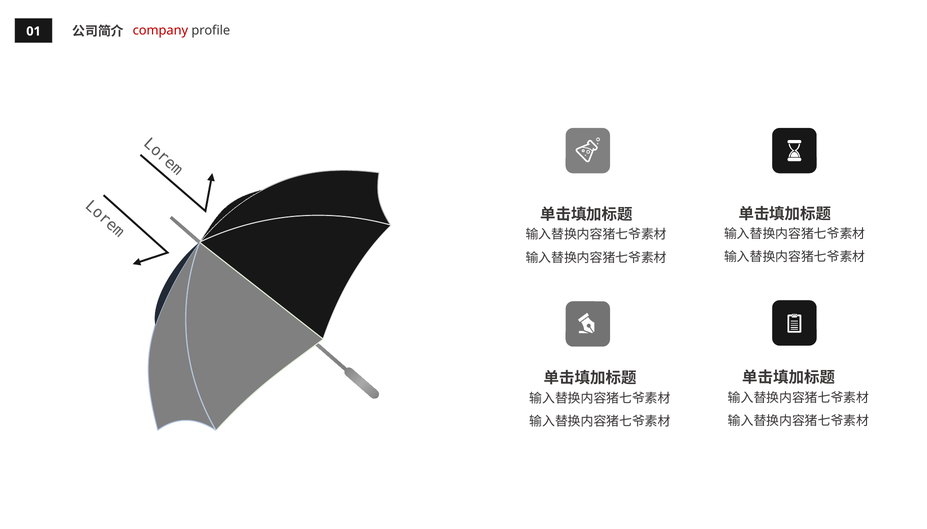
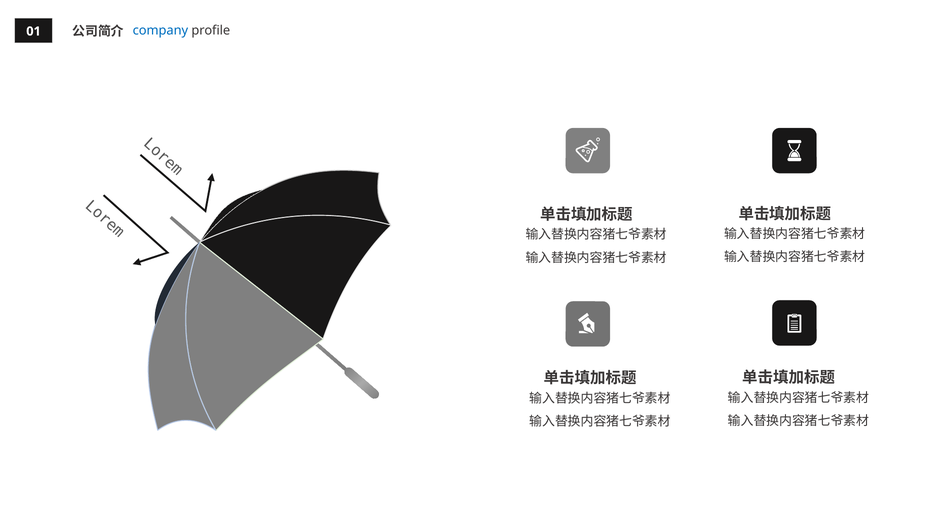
company colour: red -> blue (160, 31)
